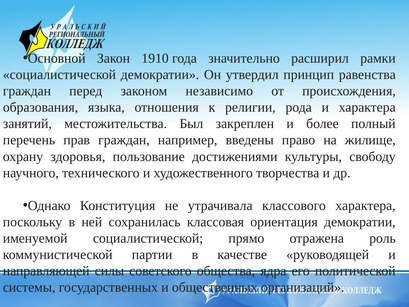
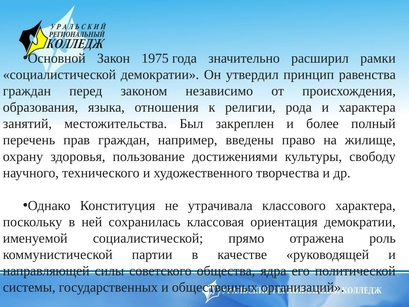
1910: 1910 -> 1975 (155, 58)
